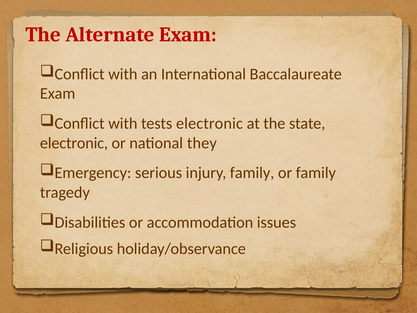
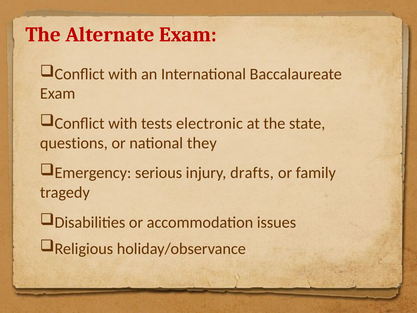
electronic: electronic -> questions (74, 143)
injury family: family -> drafts (252, 173)
